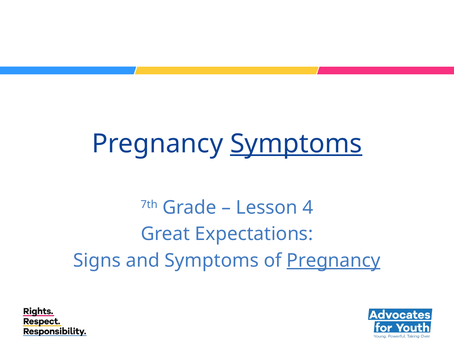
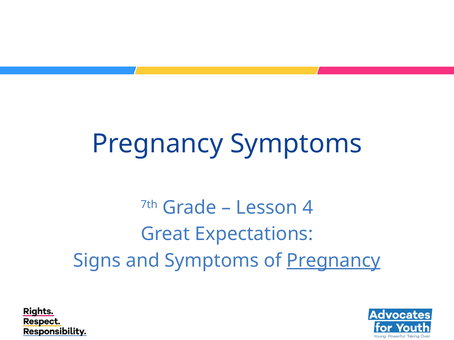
Symptoms underline: present -> none (296, 144)
